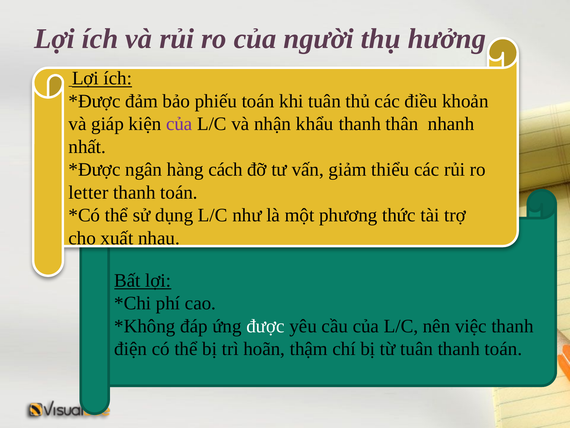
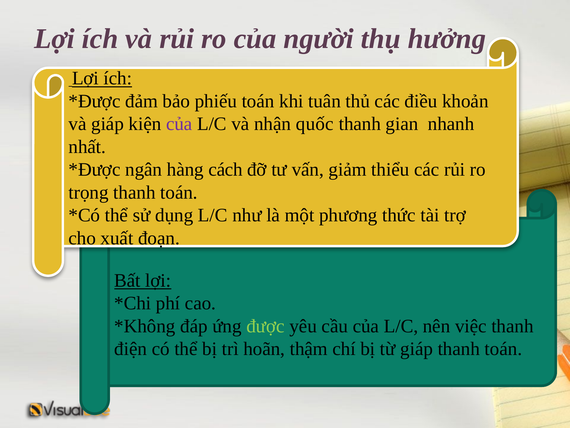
khẩu: khẩu -> quốc (315, 124)
thân: thân -> gian (402, 124)
letter: letter -> trọng (89, 192)
nhau: nhau -> đoạn (159, 238)
được colour: white -> light green (266, 326)
từ tuân: tuân -> giáp (417, 349)
